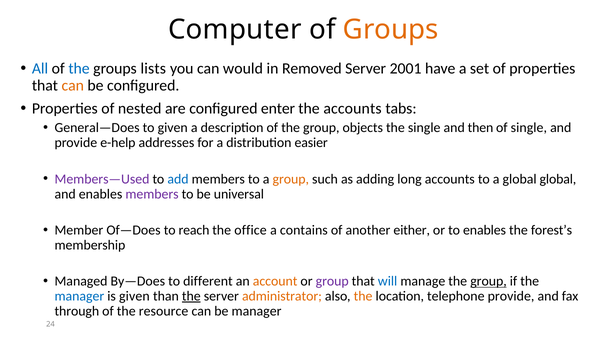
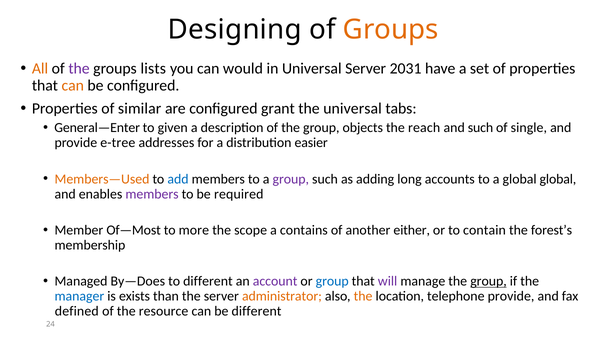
Computer: Computer -> Designing (235, 30)
All colour: blue -> orange (40, 69)
the colour: blue -> purple (79, 69)
in Removed: Removed -> Universal (312, 69)
2001: 2001 -> 2031 (406, 69)
nested: nested -> similar (140, 109)
enter: enter -> grant (278, 109)
the accounts: accounts -> universal (353, 109)
General—Does: General—Does -> General—Enter (97, 128)
the single: single -> reach (424, 128)
and then: then -> such (480, 128)
e-help: e-help -> e-tree (118, 143)
Members—Used colour: purple -> orange (102, 179)
group colour: orange -> purple (291, 179)
universal: universal -> required (239, 194)
Of—Does: Of—Does -> Of—Most (134, 230)
reach: reach -> more (194, 230)
office: office -> scope (251, 230)
to enables: enables -> contain (484, 230)
account colour: orange -> purple (275, 281)
group colour: purple -> blue (332, 281)
will colour: blue -> purple (388, 281)
is given: given -> exists (135, 296)
the underline: present -> none (191, 296)
through: through -> defined (77, 311)
be manager: manager -> different (257, 311)
